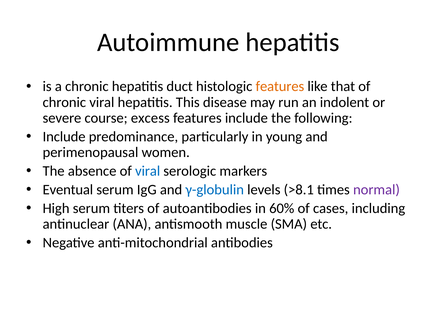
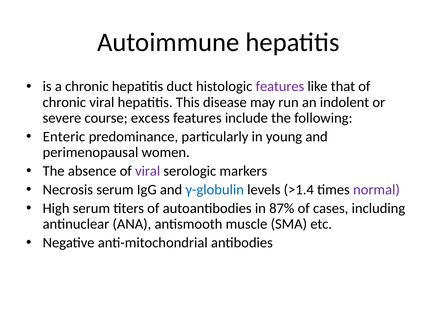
features colour: orange -> purple (280, 86)
Include: Include -> Enteric (64, 137)
viral colour: blue -> purple (148, 171)
Eventual: Eventual -> Necrosis (68, 190)
>8.1: >8.1 -> >1.4 (299, 190)
60%: 60% -> 87% (282, 208)
